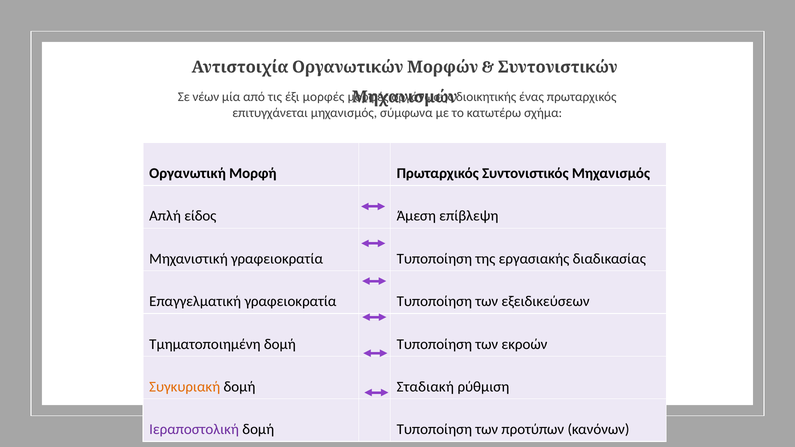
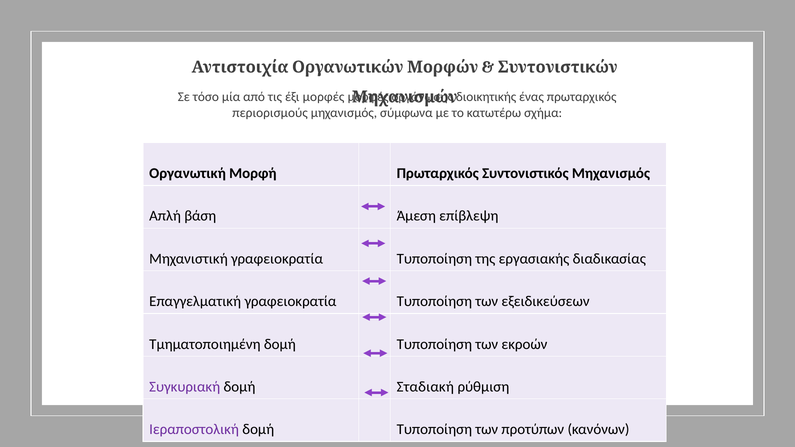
νέων: νέων -> τόσο (206, 97)
επιτυγχάνεται: επιτυγχάνεται -> περιορισμούς (270, 113)
είδος: είδος -> βάση (200, 216)
Συγκυριακή colour: orange -> purple (185, 387)
